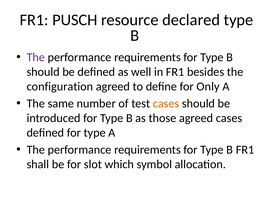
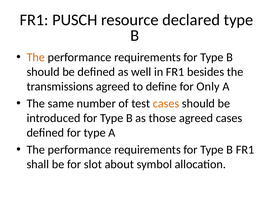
The colour: purple -> orange (36, 57)
configuration: configuration -> transmissions (60, 86)
which: which -> about (119, 164)
